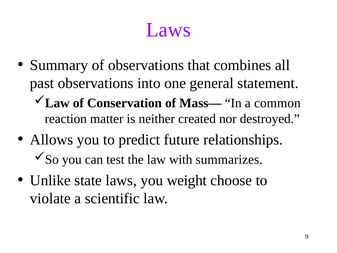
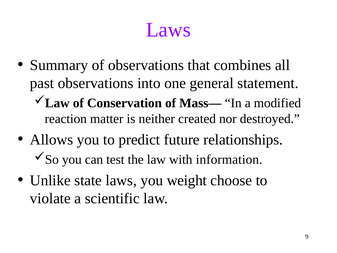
common: common -> modified (277, 103)
summarizes: summarizes -> information (229, 159)
